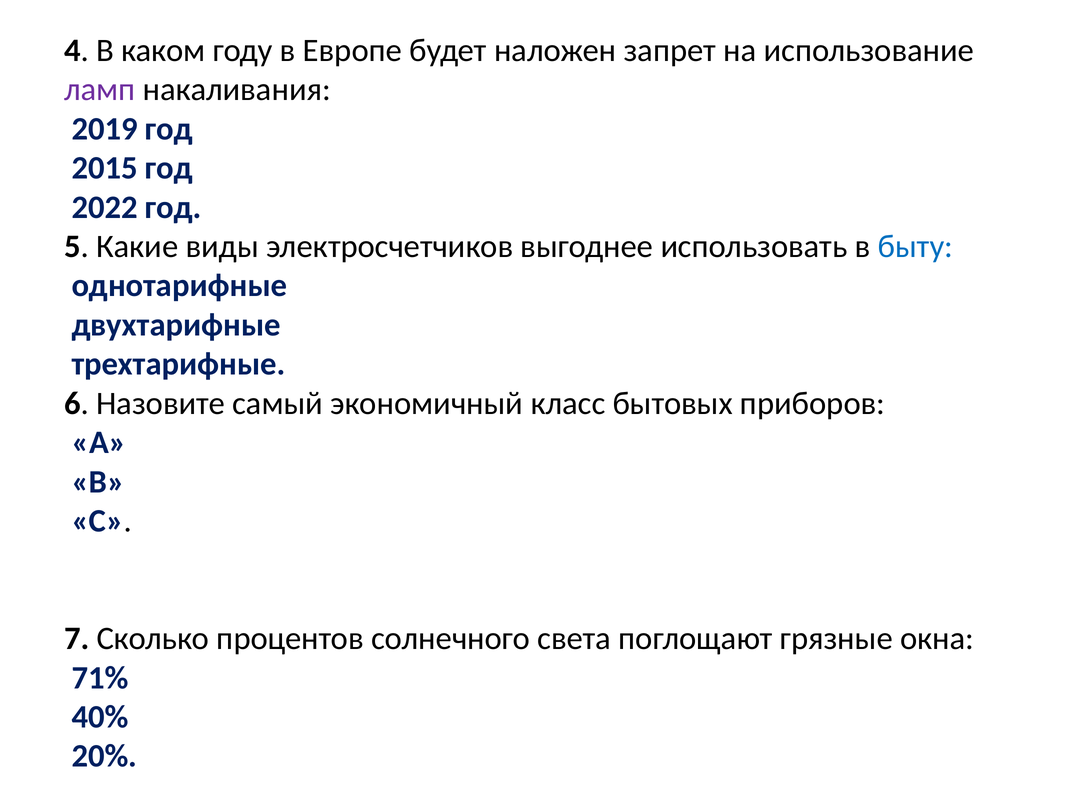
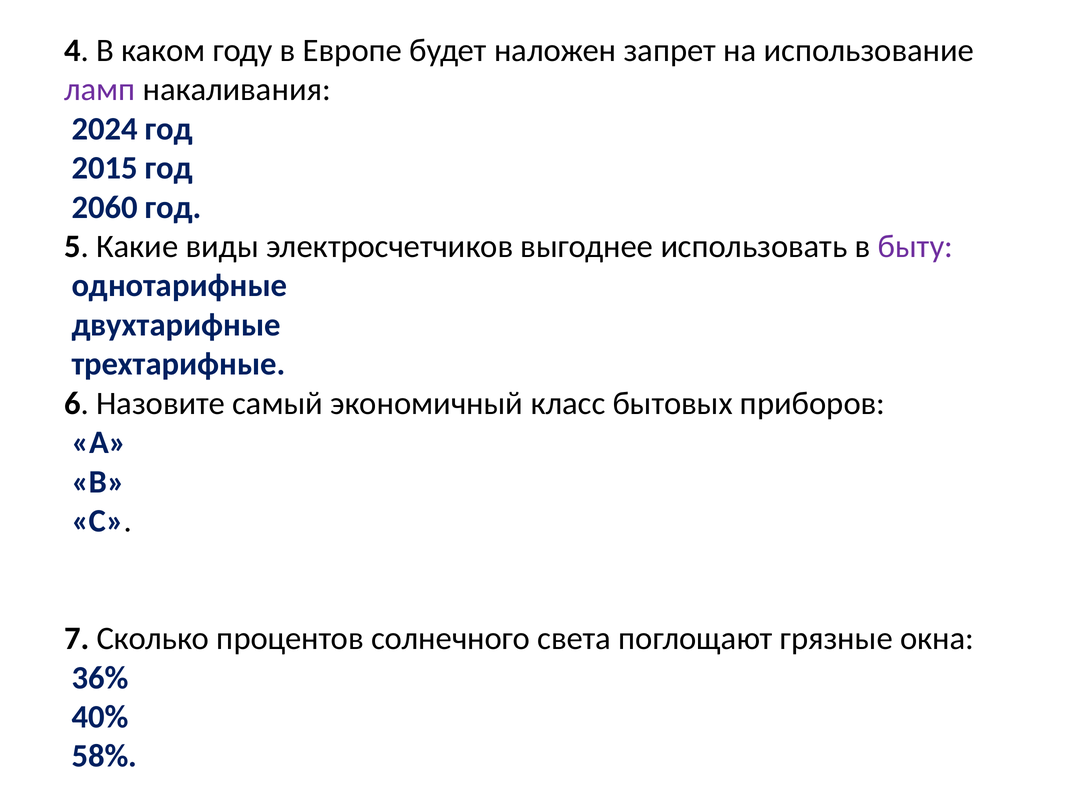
2019: 2019 -> 2024 (105, 129)
2022: 2022 -> 2060 (105, 207)
быту colour: blue -> purple (915, 246)
71%: 71% -> 36% (100, 677)
20%: 20% -> 58% (104, 756)
